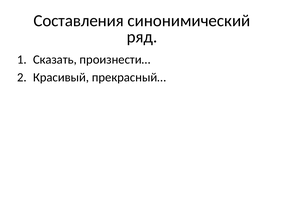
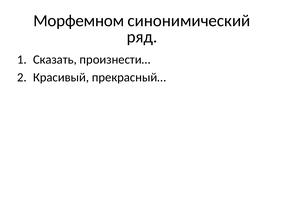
Составления: Составления -> Морфемном (79, 21)
